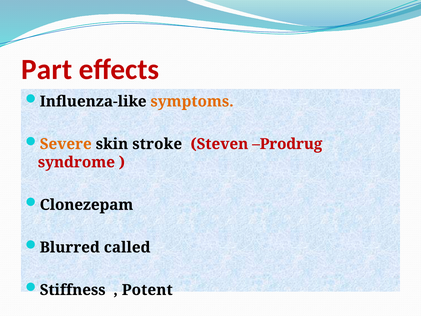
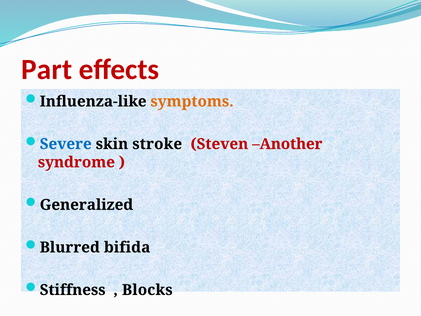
Severe colour: orange -> blue (66, 144)
Prodrug: Prodrug -> Another (287, 144)
Clonezepam: Clonezepam -> Generalized (86, 205)
called: called -> bifida (127, 247)
Potent: Potent -> Blocks (147, 290)
